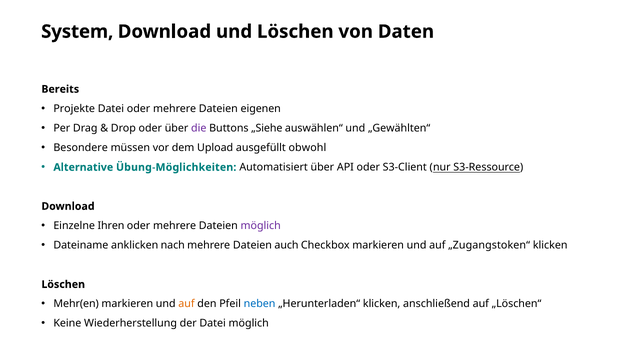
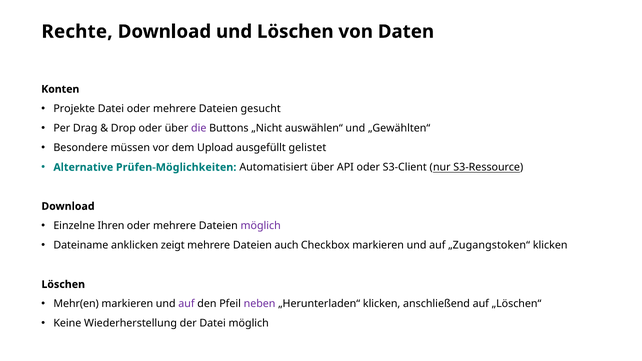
System: System -> Rechte (77, 32)
Bereits: Bereits -> Konten (60, 89)
eigenen: eigenen -> gesucht (261, 109)
„Siehe: „Siehe -> „Nicht (267, 128)
obwohl: obwohl -> gelistet (307, 148)
Übung-Möglichkeiten: Übung-Möglichkeiten -> Prüfen-Möglichkeiten (176, 167)
nach: nach -> zeigt (173, 245)
auf colour: orange -> purple (187, 304)
neben colour: blue -> purple (260, 304)
